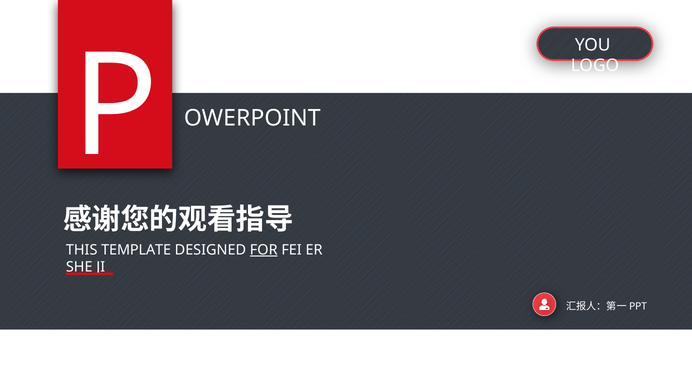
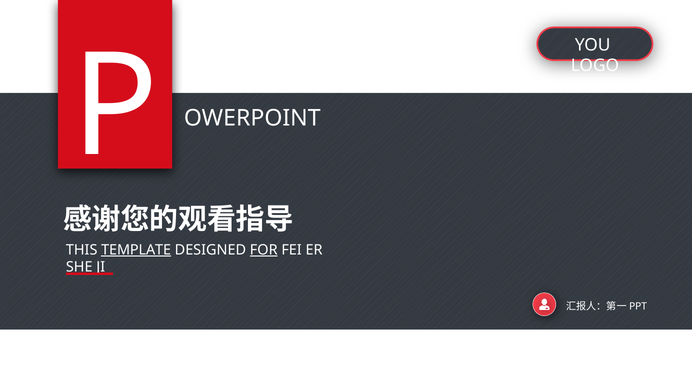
TEMPLATE underline: none -> present (136, 250)
